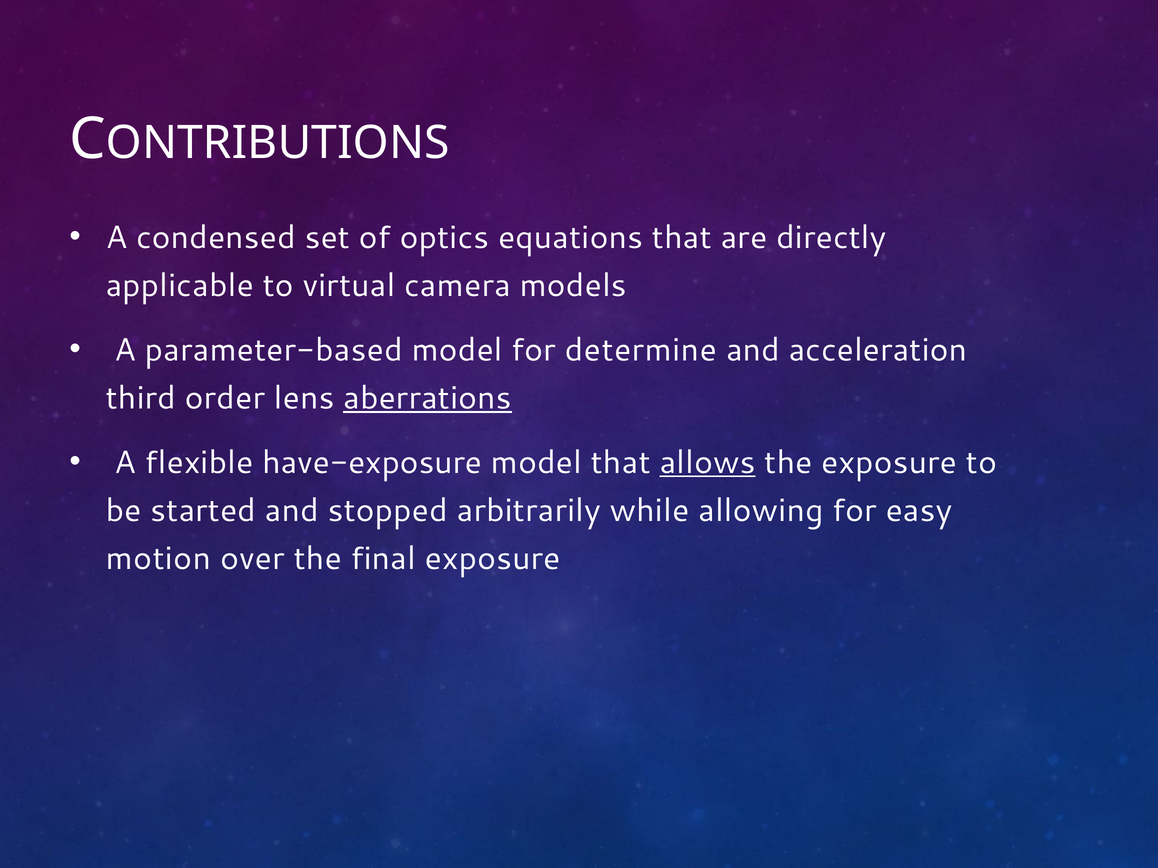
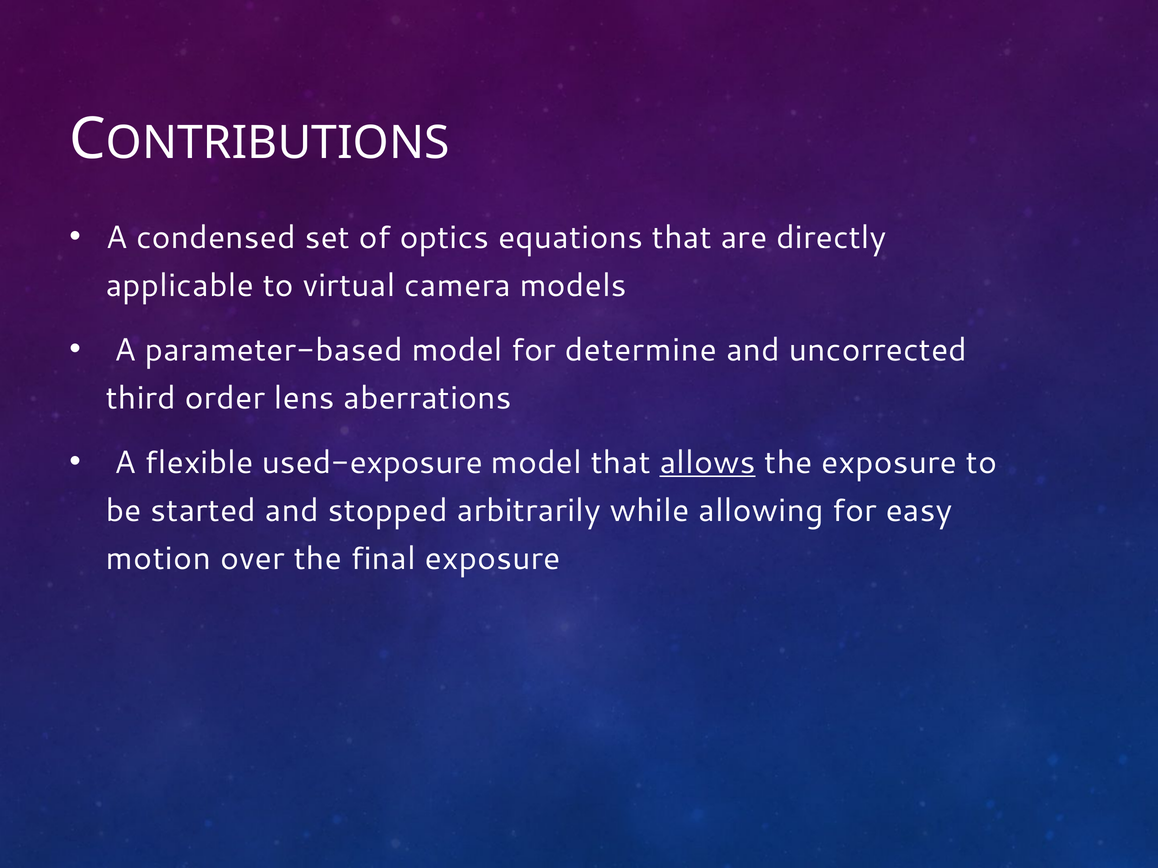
acceleration: acceleration -> uncorrected (878, 350)
aberrations underline: present -> none (428, 398)
have-exposure: have-exposure -> used-exposure (372, 463)
